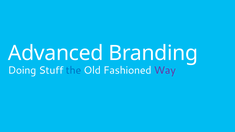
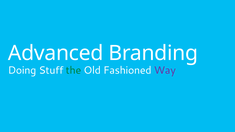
the colour: blue -> green (74, 70)
